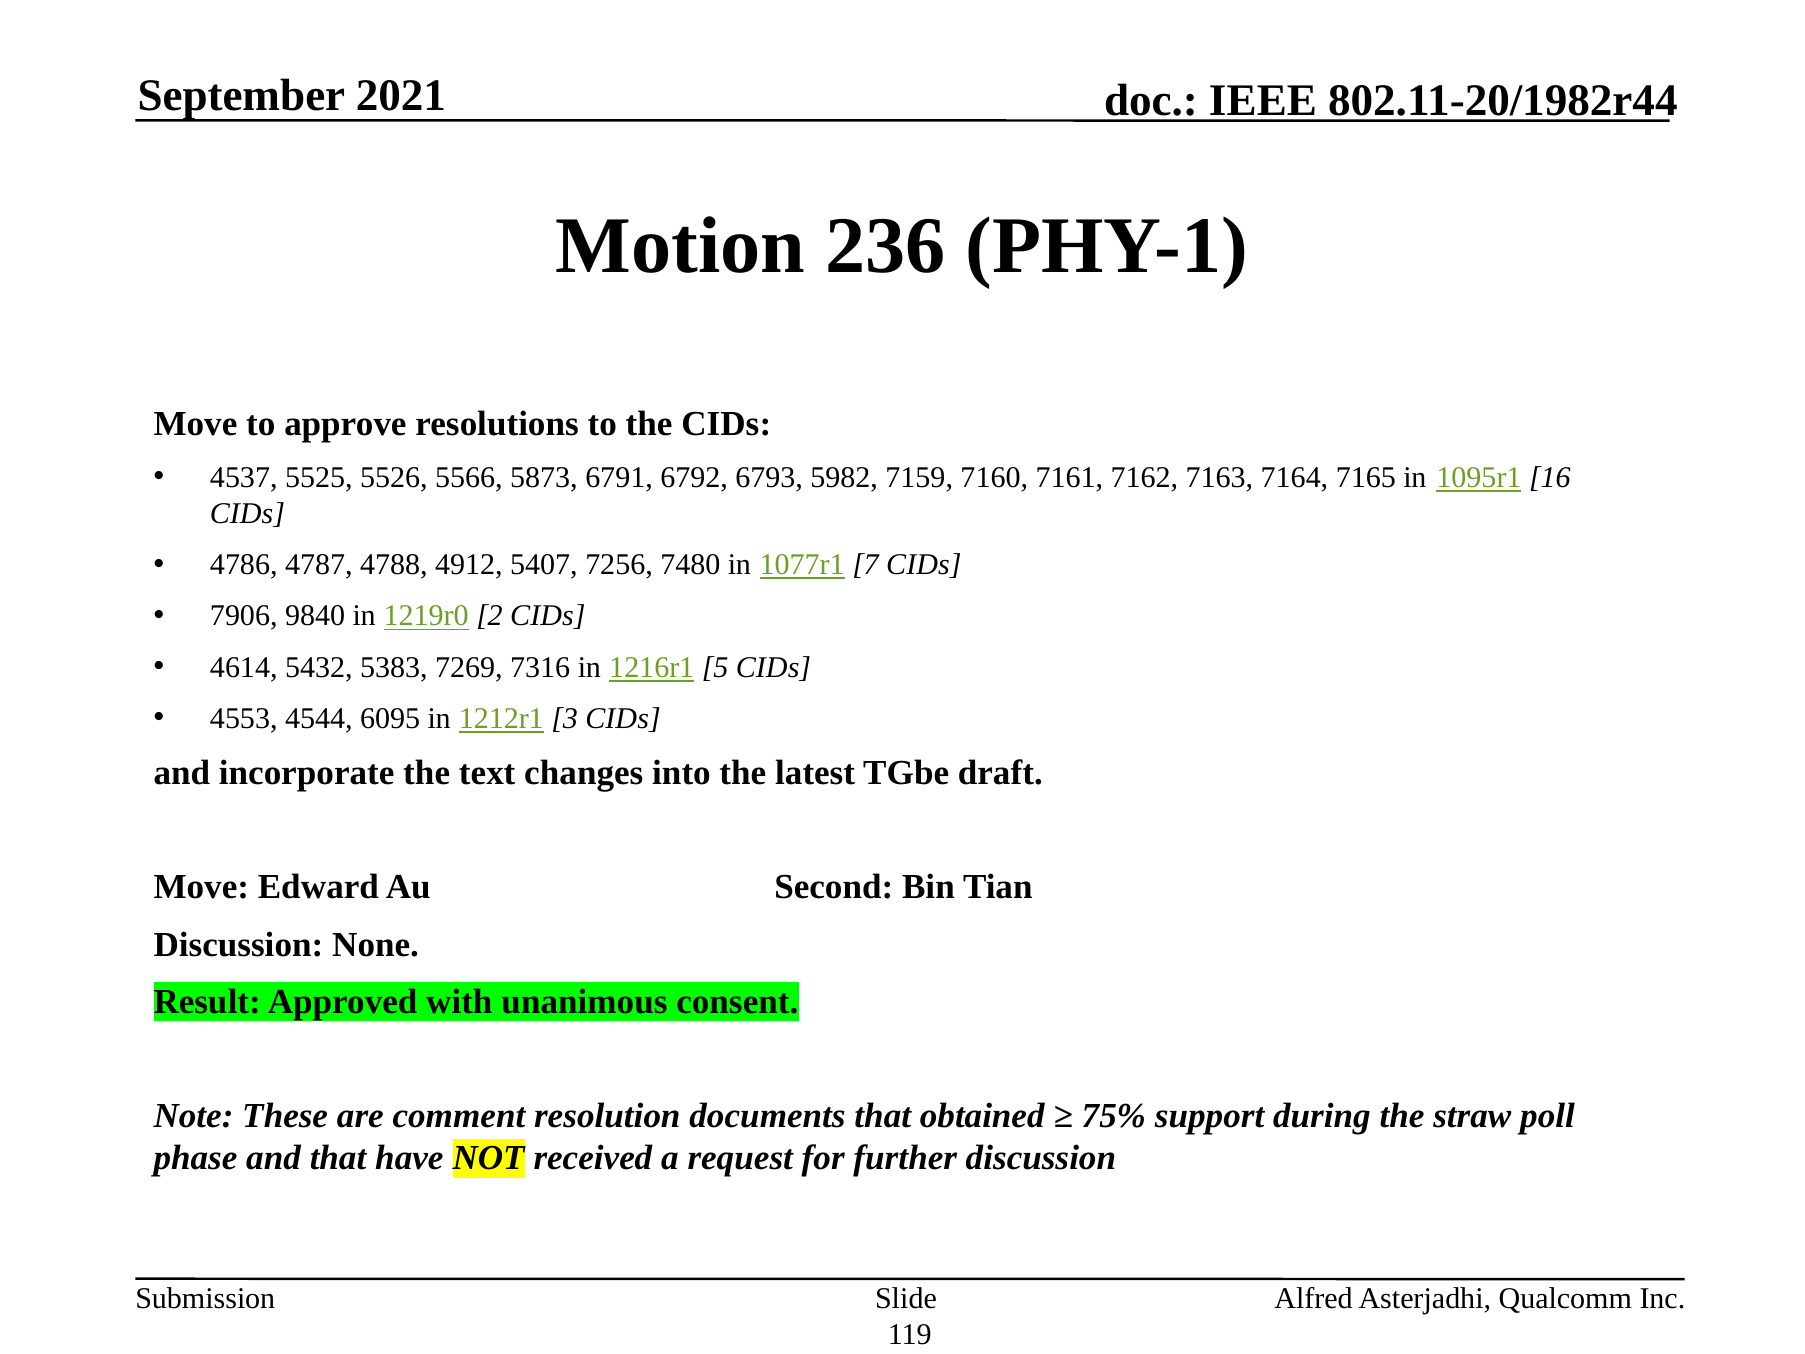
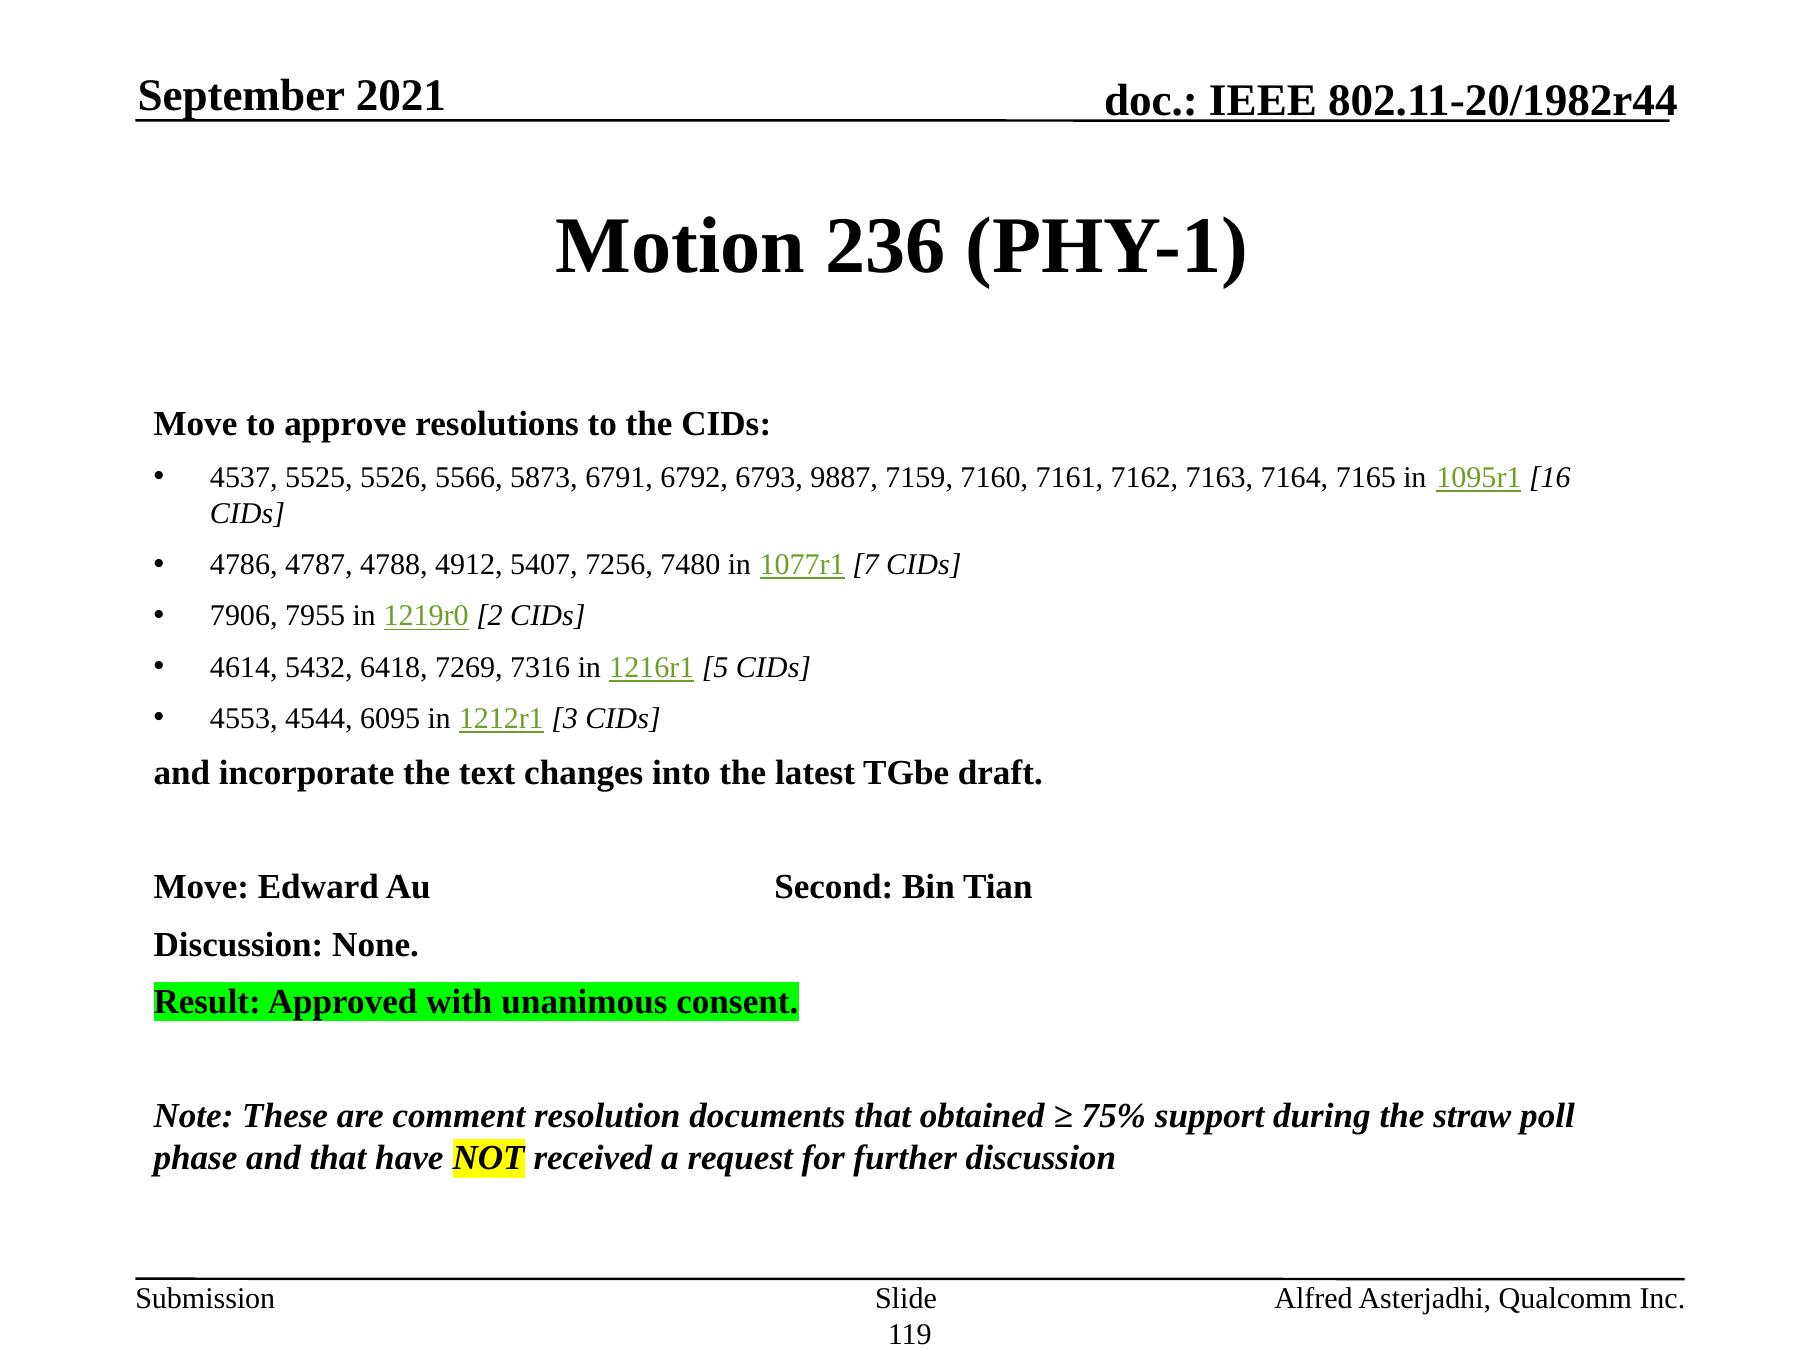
5982: 5982 -> 9887 (844, 478)
9840: 9840 -> 7955 (315, 616)
5383: 5383 -> 6418 (394, 667)
